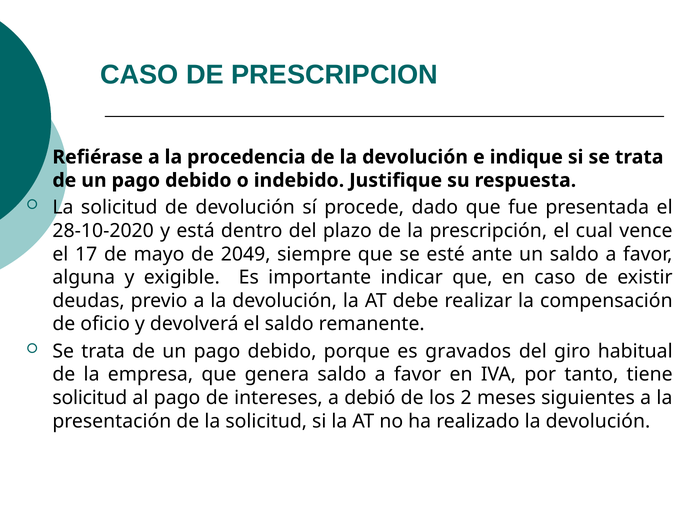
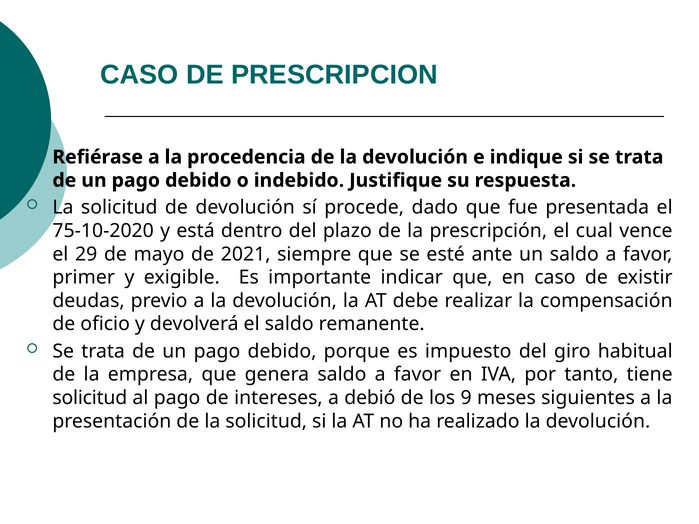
28-10-2020: 28-10-2020 -> 75-10-2020 (103, 231)
17: 17 -> 29 (86, 254)
2049: 2049 -> 2021 (246, 254)
alguna: alguna -> primer (84, 278)
gravados: gravados -> impuesto (468, 351)
2: 2 -> 9 (466, 398)
